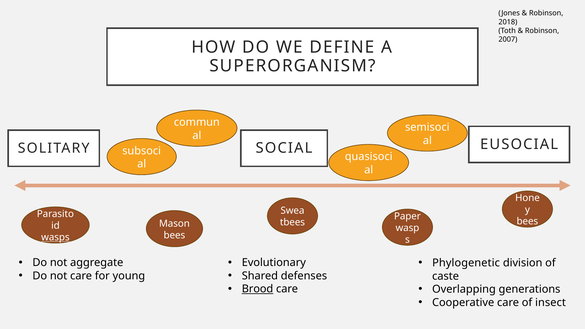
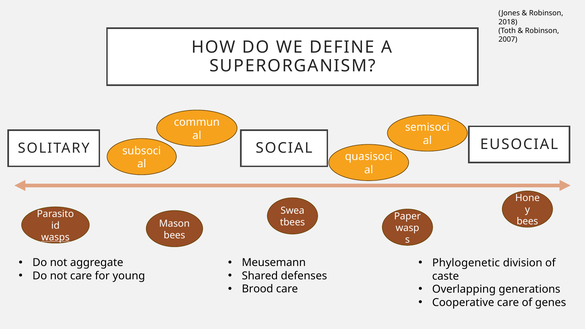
Evolutionary: Evolutionary -> Meusemann (274, 263)
Brood underline: present -> none (258, 289)
insect: insect -> genes (551, 302)
